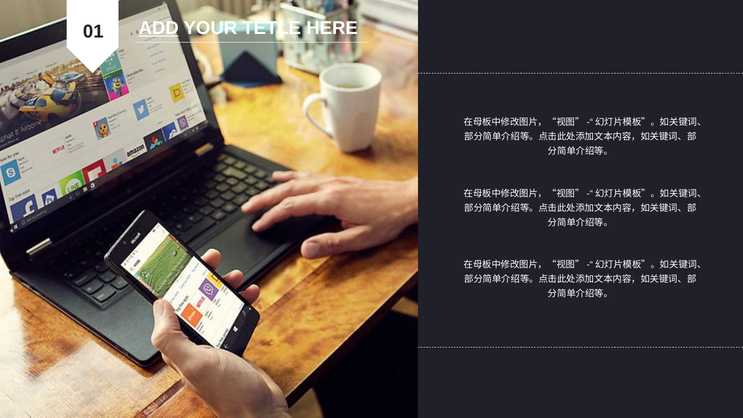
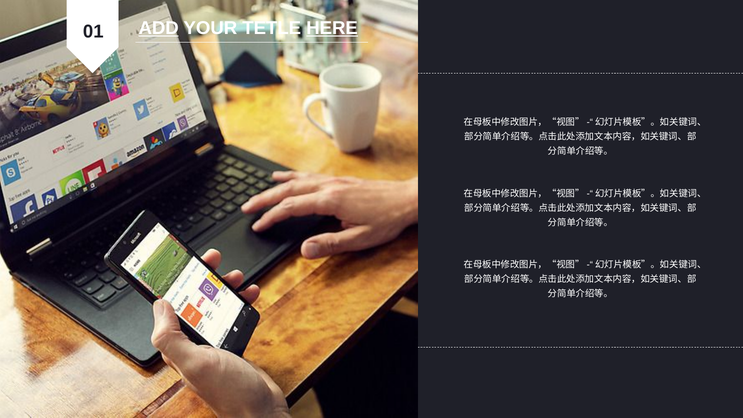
HERE underline: none -> present (332, 28)
